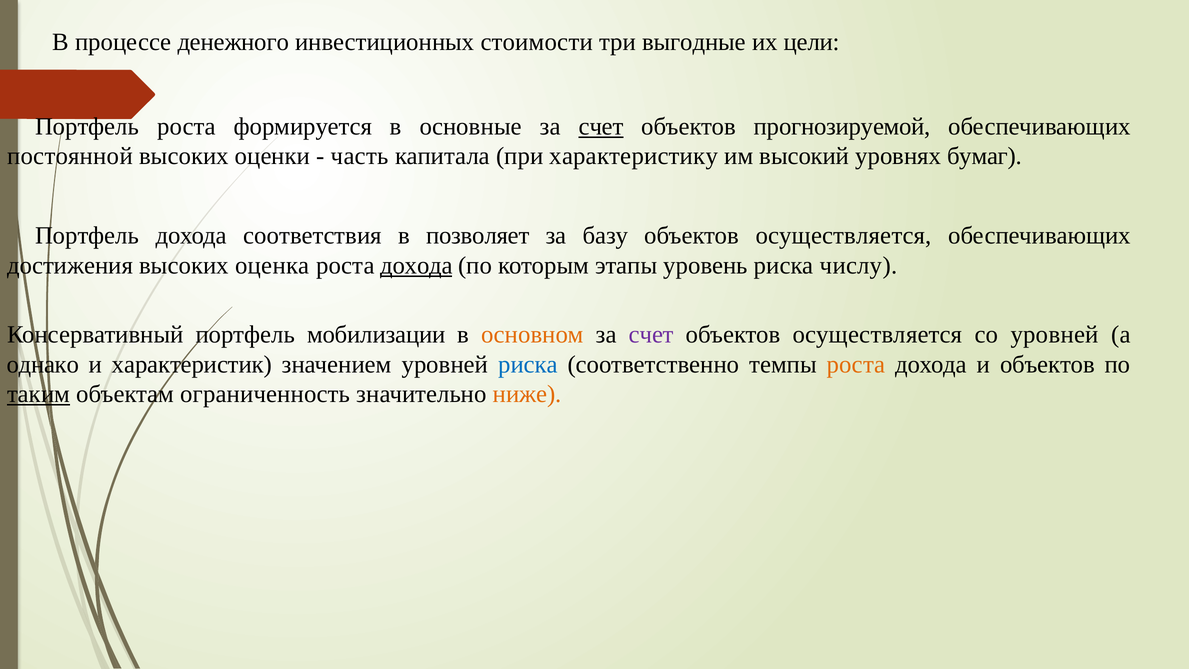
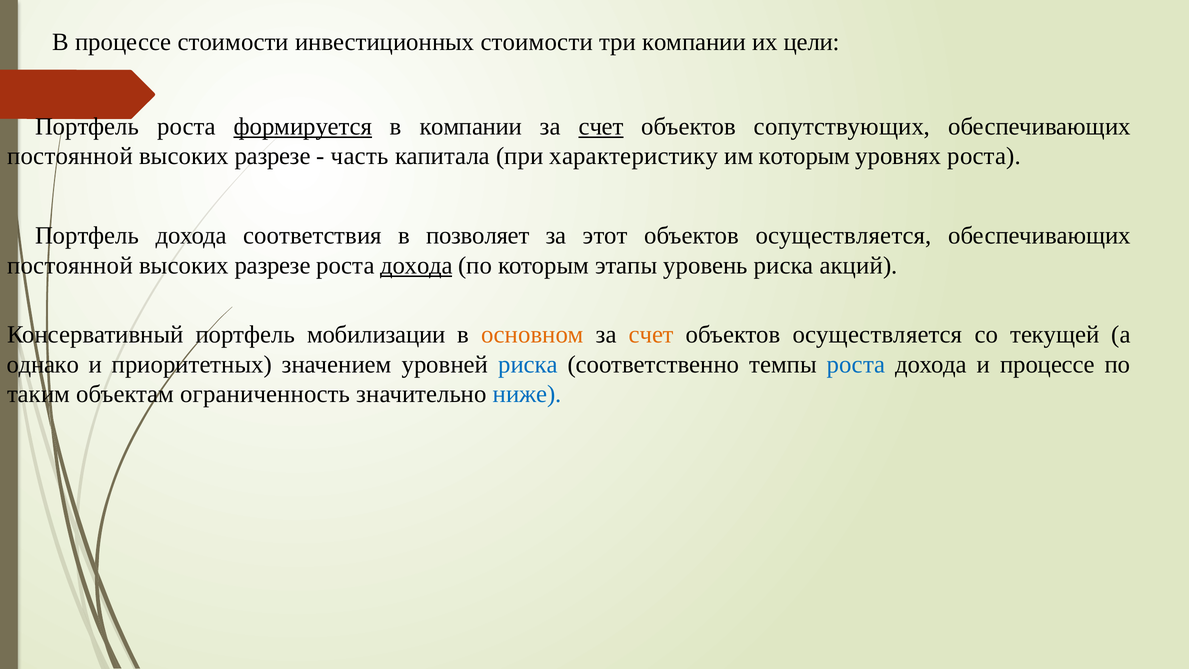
процессе денежного: денежного -> стоимости (233, 42)
три выгодные: выгодные -> компании (694, 42)
формируется underline: none -> present (303, 127)
в основные: основные -> компании (471, 127)
прогнозируемой: прогнозируемой -> сопутствующих (842, 127)
оценки: оценки -> разрезе (273, 156)
им высокий: высокий -> которым (804, 156)
уровнях бумаг: бумаг -> роста (984, 156)
базу: базу -> этот (605, 236)
достижения: достижения -> постоянной (70, 265)
оценка: оценка -> разрезе (273, 265)
числу: числу -> акций (859, 265)
счет colour: purple -> orange (651, 335)
со уровней: уровней -> текущей (1055, 335)
характеристик: характеристик -> приоритетных (192, 364)
роста colour: orange -> blue (856, 364)
и объектов: объектов -> процессе (1047, 364)
таким underline: present -> none (39, 394)
ниже colour: orange -> blue (527, 394)
